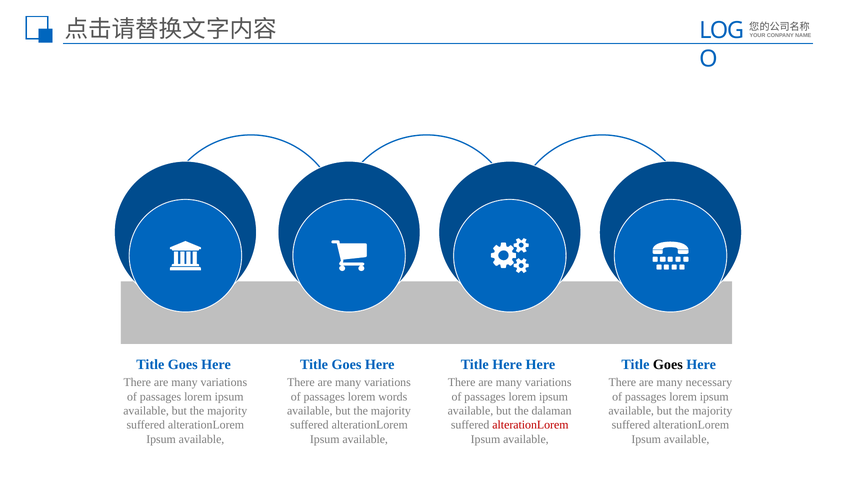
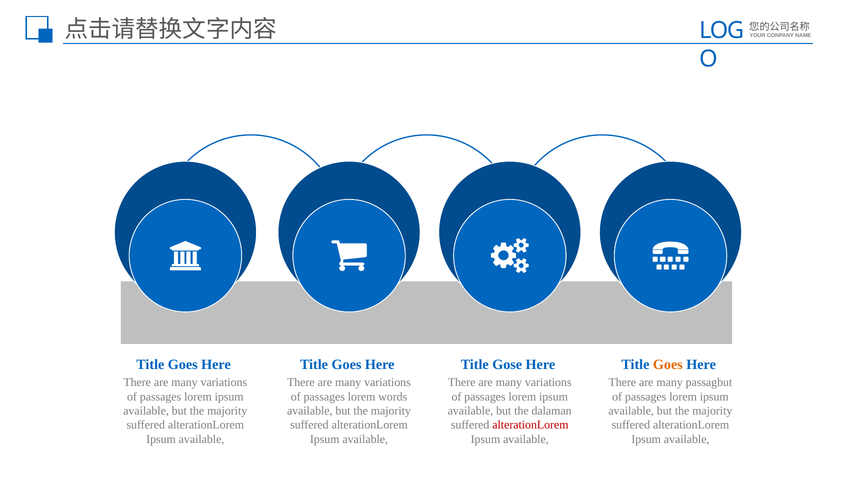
Title Here: Here -> Gose (507, 364)
Goes colour: black -> orange (668, 364)
necessary: necessary -> passagbut (709, 382)
